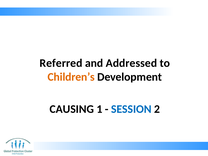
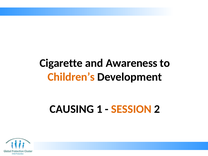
Referred: Referred -> Cigarette (61, 63)
Addressed: Addressed -> Awareness (132, 63)
SESSION colour: blue -> orange (131, 109)
